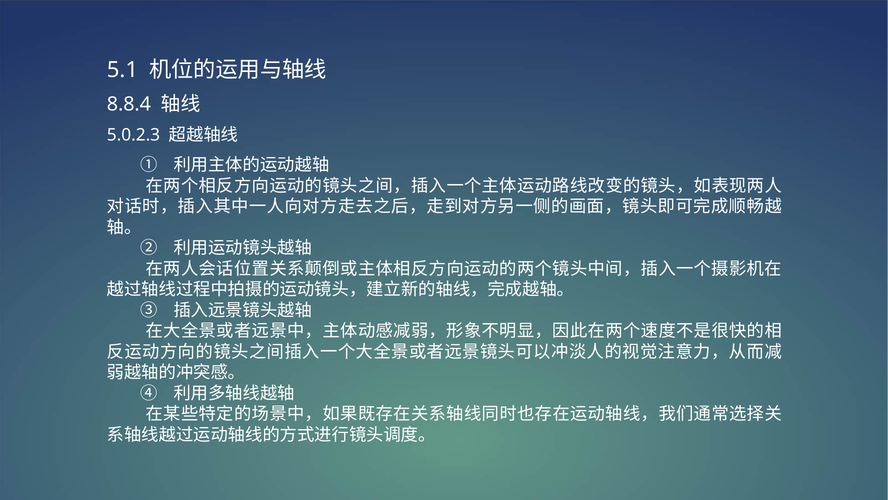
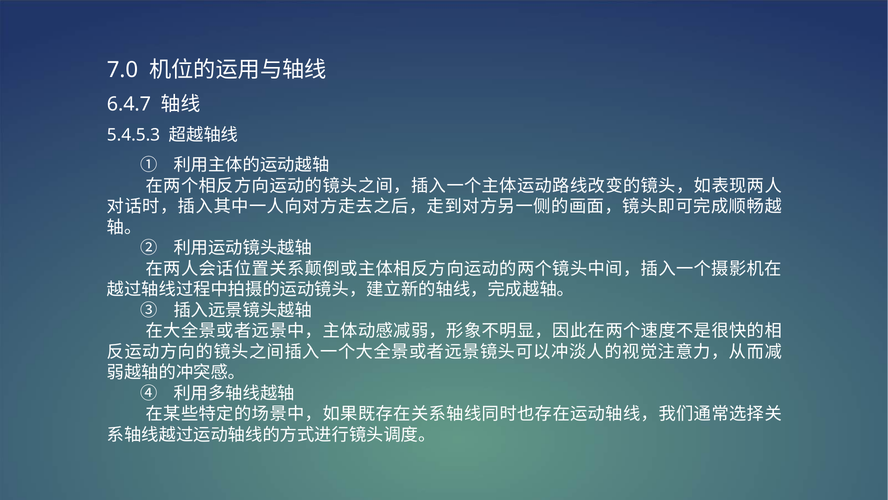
5.1: 5.1 -> 7.0 (122, 70)
8.8.4: 8.8.4 -> 6.4.7 (129, 104)
5.0.2.3: 5.0.2.3 -> 5.4.5.3 (133, 135)
